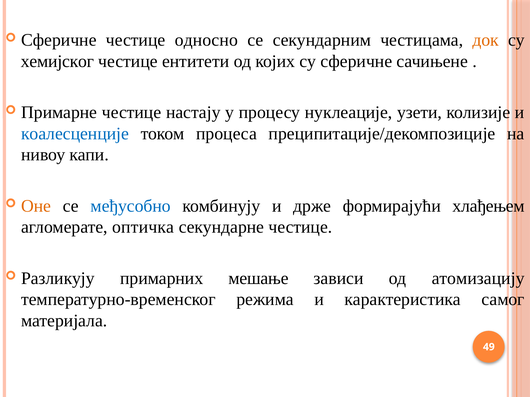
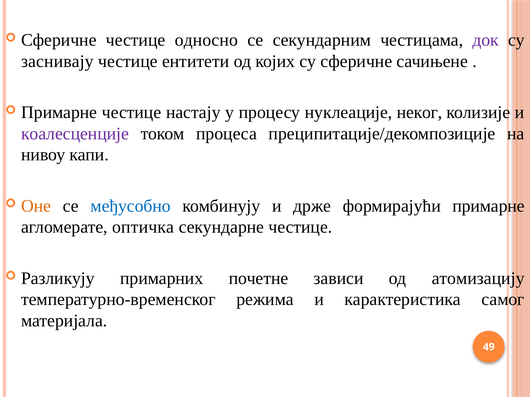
док colour: orange -> purple (486, 40)
хемијског: хемијског -> заснивају (57, 61)
узети: узети -> неког (420, 113)
коалесценције colour: blue -> purple (75, 134)
формирајући хлађењем: хлађењем -> примарне (489, 206)
мешање: мешање -> почетне (258, 279)
